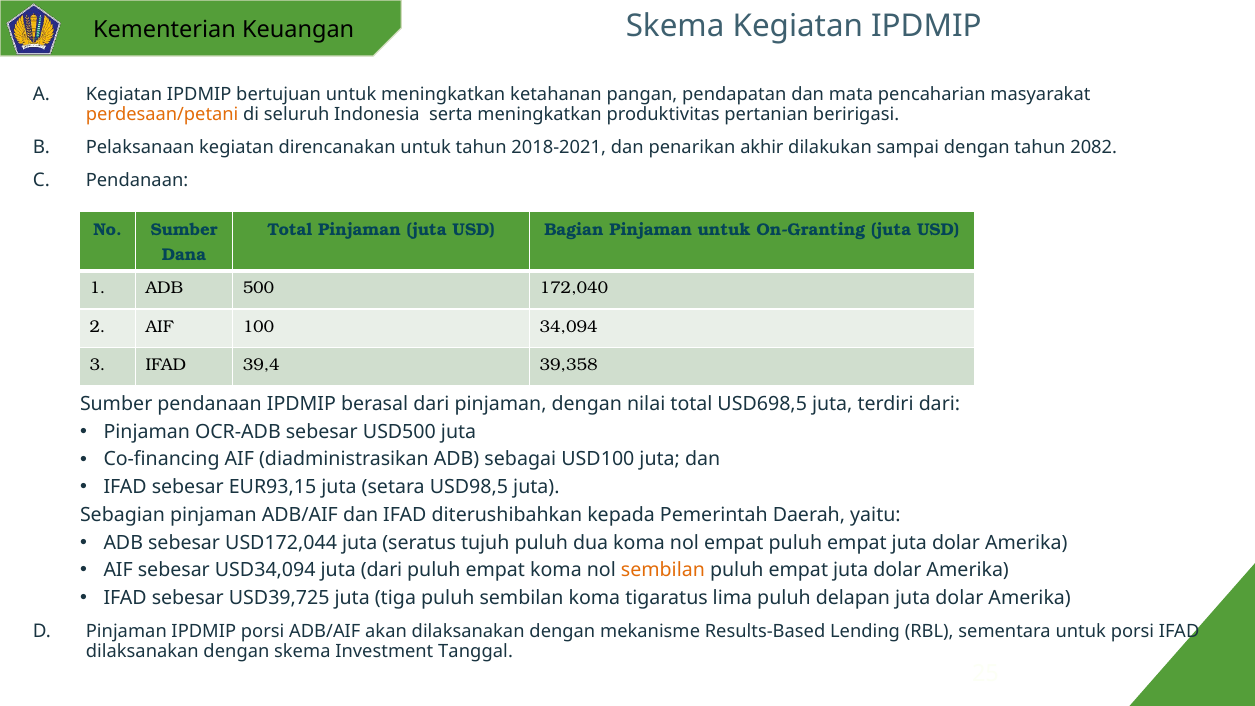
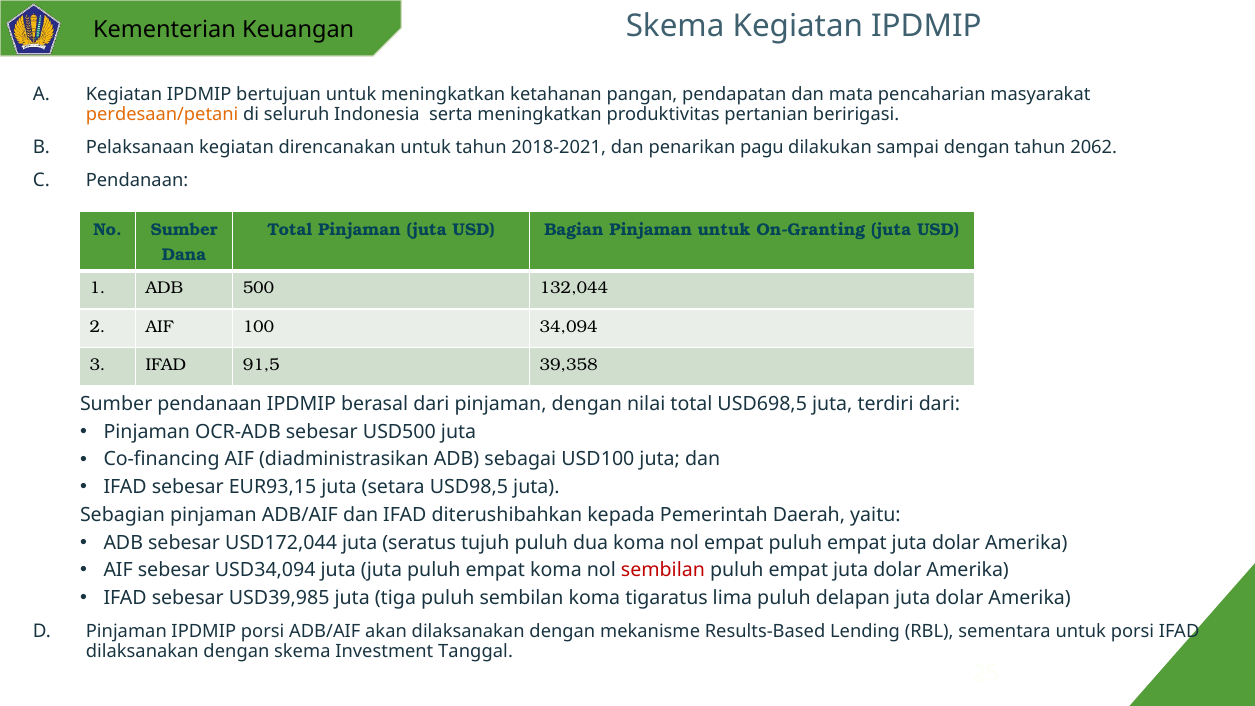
akhir: akhir -> pagu (762, 147)
2082: 2082 -> 2062 (1094, 147)
172,040: 172,040 -> 132,044 (574, 288)
39,4: 39,4 -> 91,5 (261, 365)
juta dari: dari -> juta (381, 570)
sembilan colour: orange -> red (663, 570)
USD39,725: USD39,725 -> USD39,985 (279, 598)
